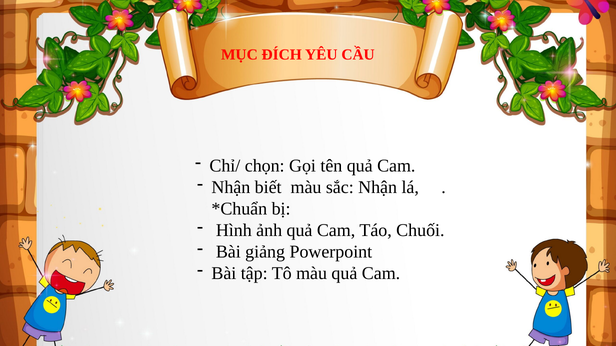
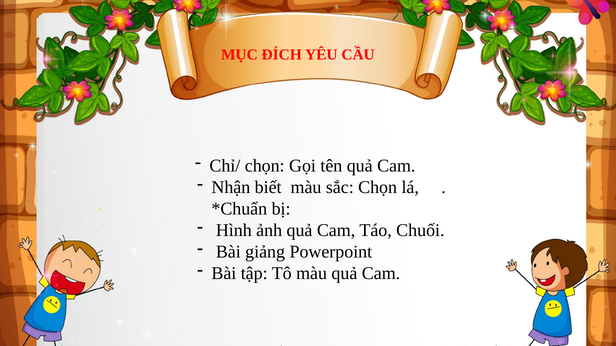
sắc Nhận: Nhận -> Chọn (378, 187)
